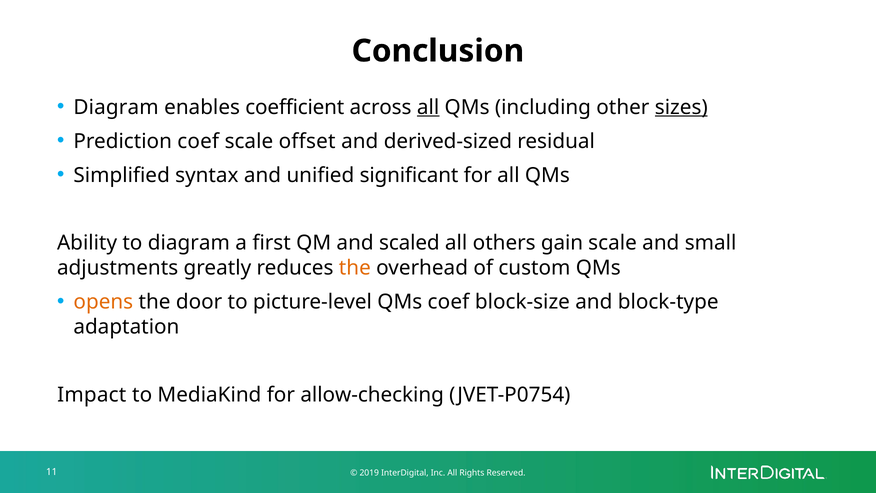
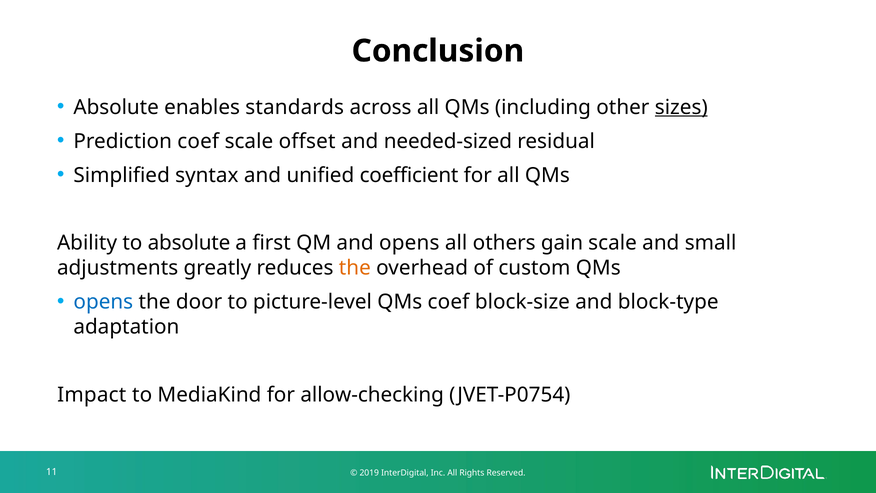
Diagram: Diagram -> Absolute (116, 107)
coefficient: coefficient -> standards (295, 107)
all underline: present -> none (428, 107)
derived-sized: derived-sized -> needed-sized (448, 141)
significant: significant -> coefficient (409, 175)
to diagram: diagram -> absolute (189, 243)
and scaled: scaled -> opens (409, 243)
opens colour: orange -> blue (103, 302)
